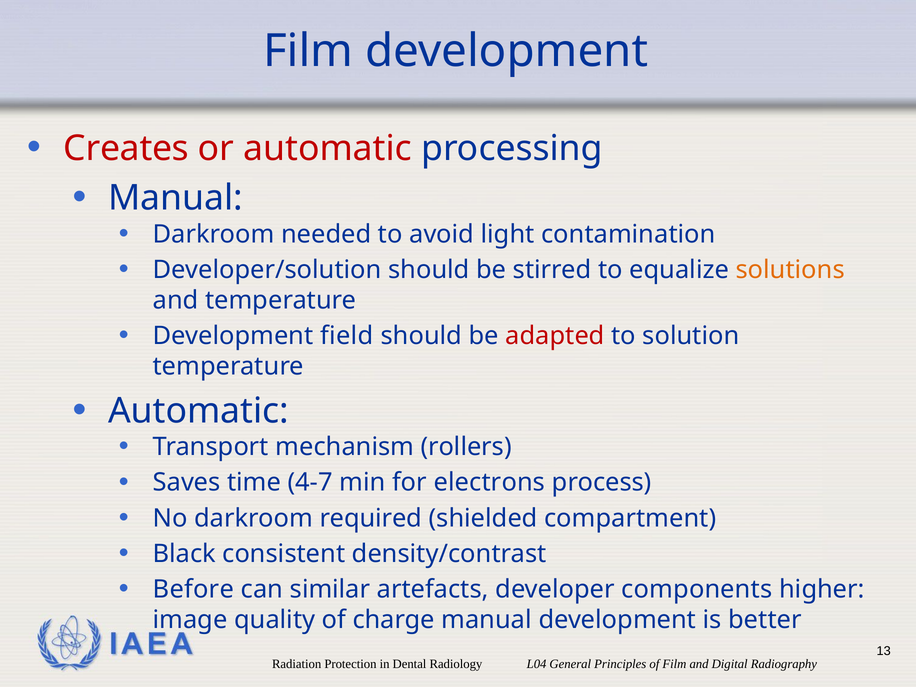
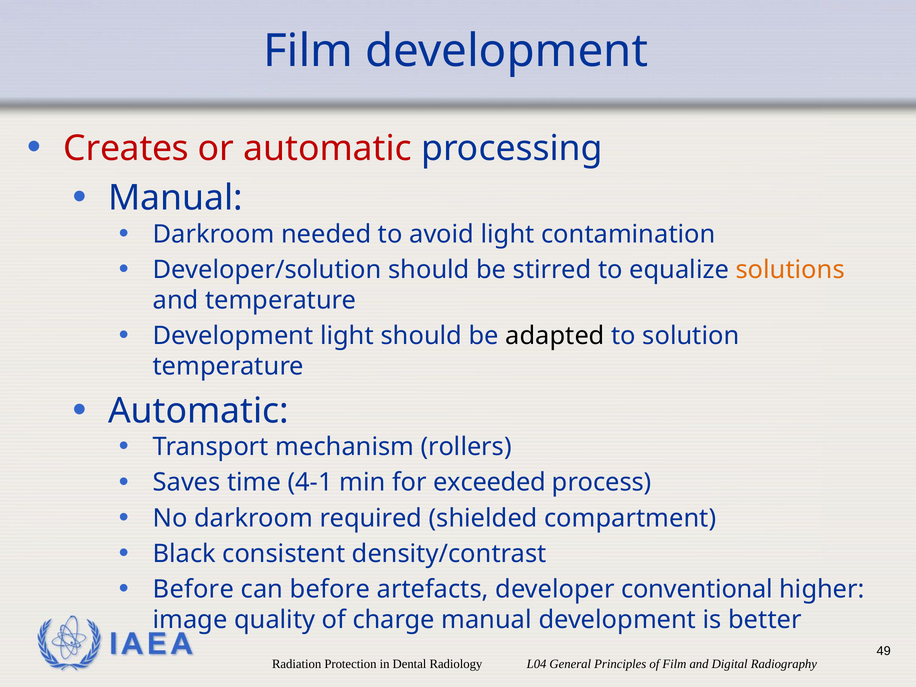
Development field: field -> light (347, 336)
adapted colour: red -> black (555, 336)
4-7: 4-7 -> 4-1 (310, 483)
electrons: electrons -> exceeded (490, 483)
can similar: similar -> before (330, 589)
components: components -> conventional (697, 589)
13: 13 -> 49 (884, 651)
